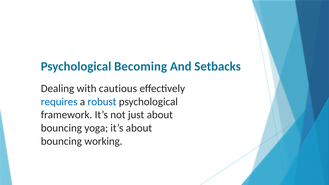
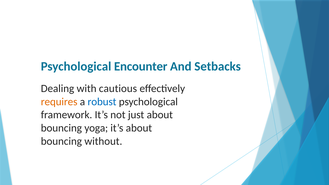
Becoming: Becoming -> Encounter (141, 66)
requires colour: blue -> orange (59, 102)
working: working -> without (103, 141)
